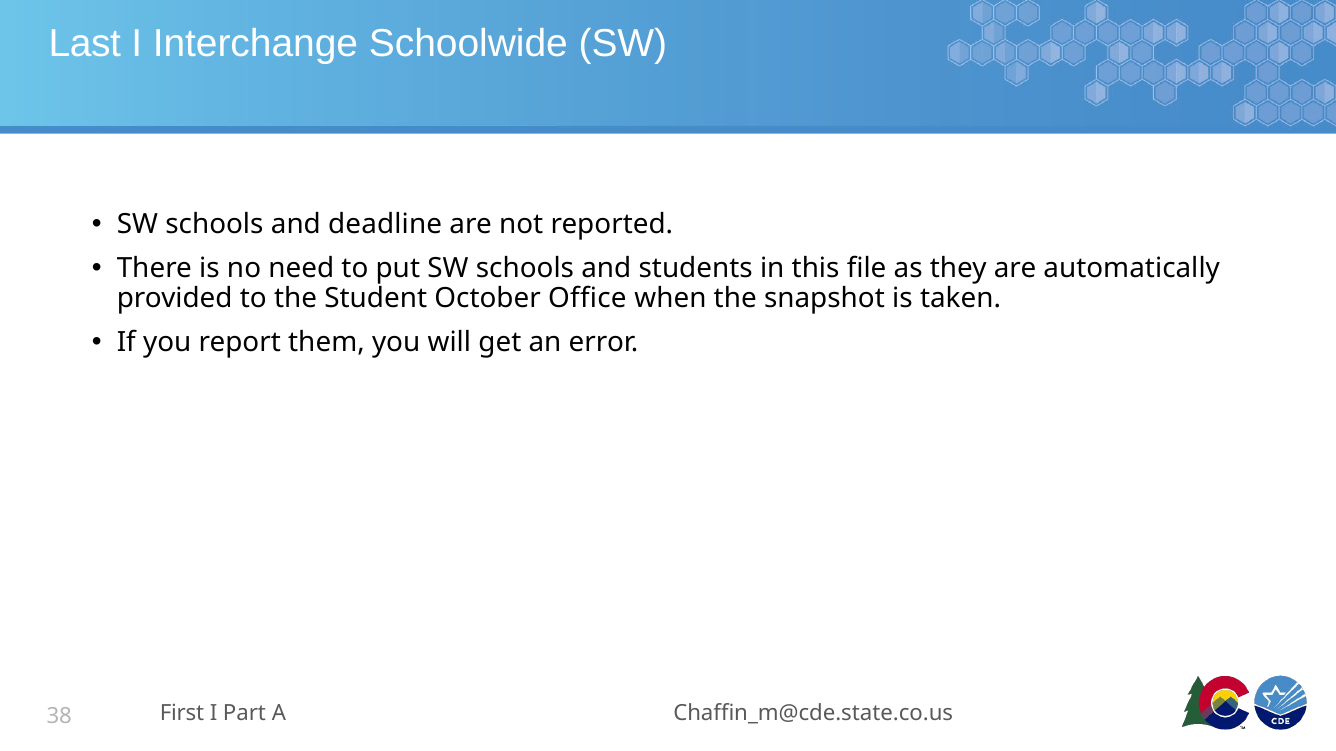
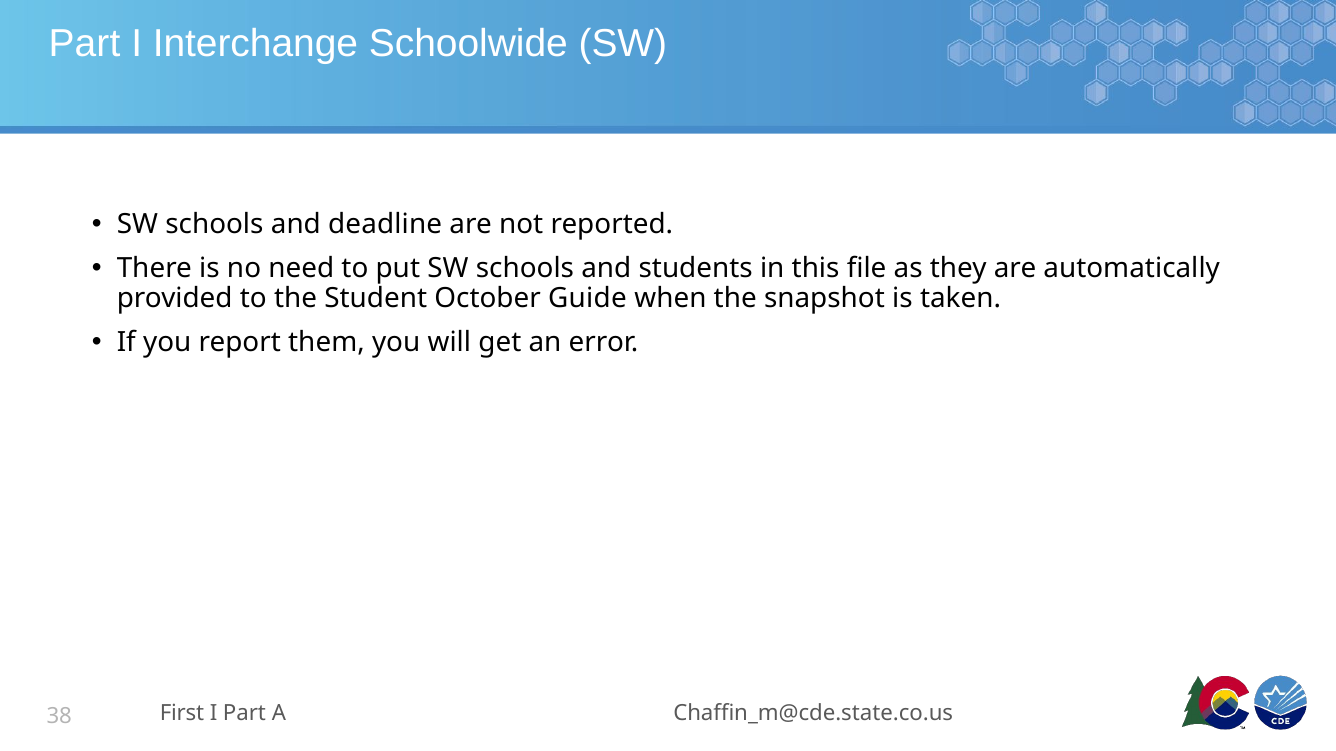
Last: Last -> Part (84, 43)
Office: Office -> Guide (587, 299)
